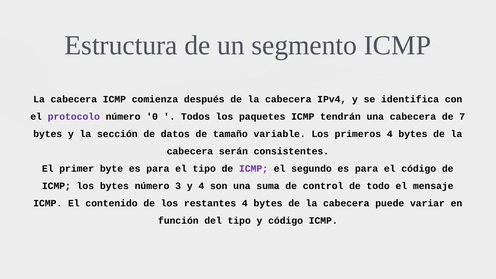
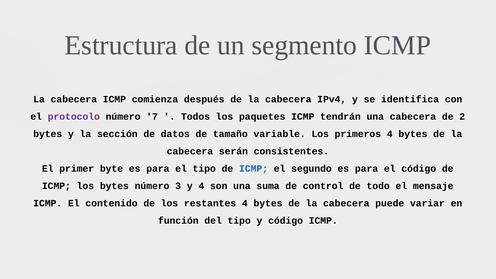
0: 0 -> 7 (152, 117)
7: 7 -> 2 (462, 117)
ICMP colour: purple -> blue (254, 169)
